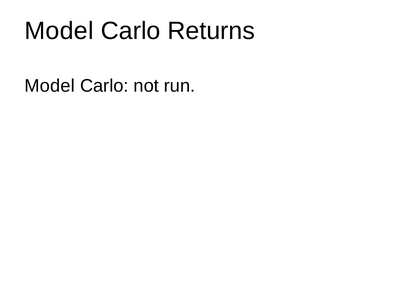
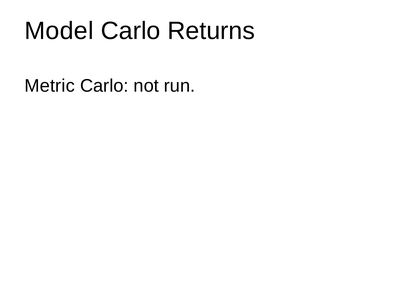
Model: Model -> Metric (50, 86)
